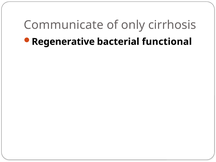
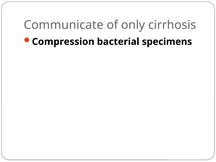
Regenerative: Regenerative -> Compression (63, 42)
functional: functional -> specimens (167, 42)
